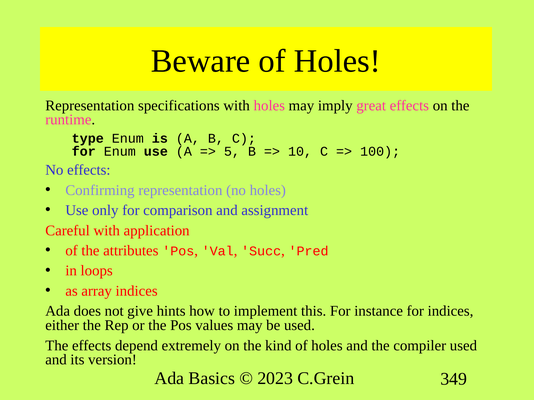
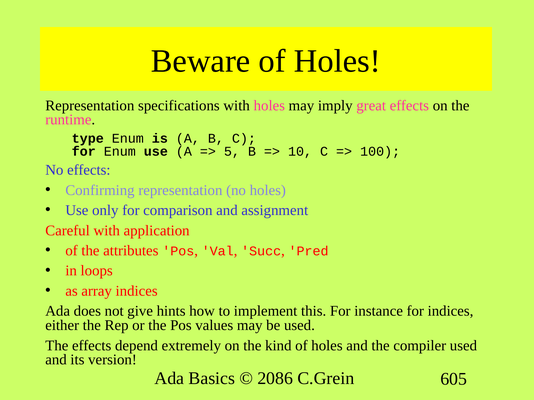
2023: 2023 -> 2086 (275, 379)
349: 349 -> 605 (454, 380)
